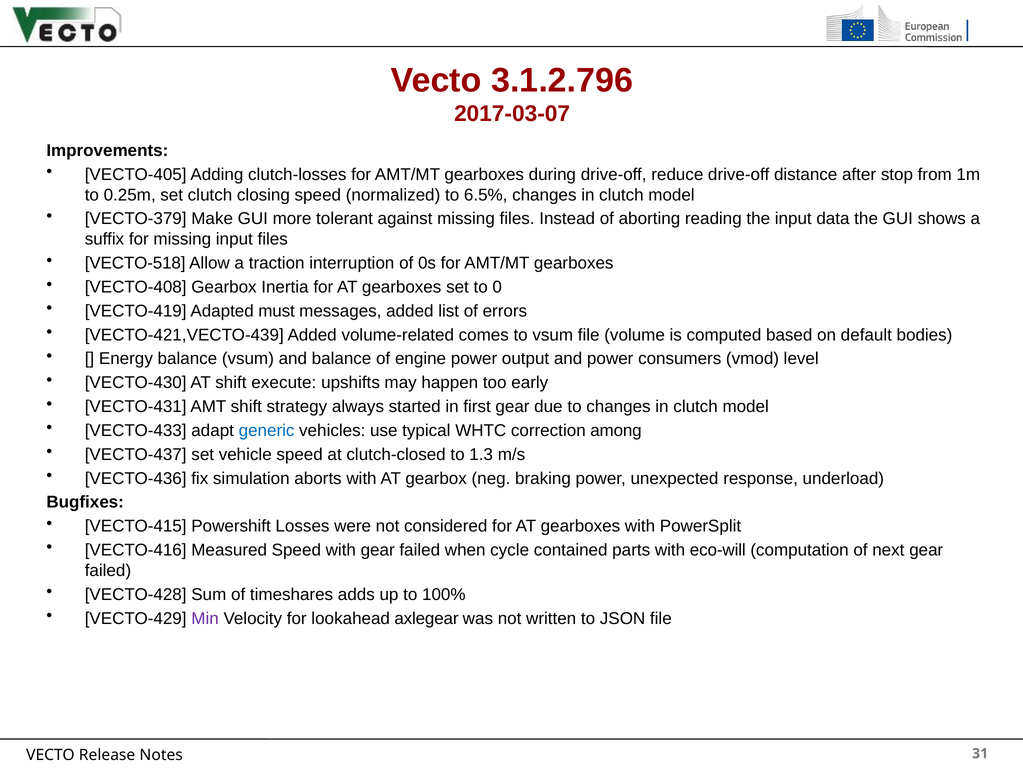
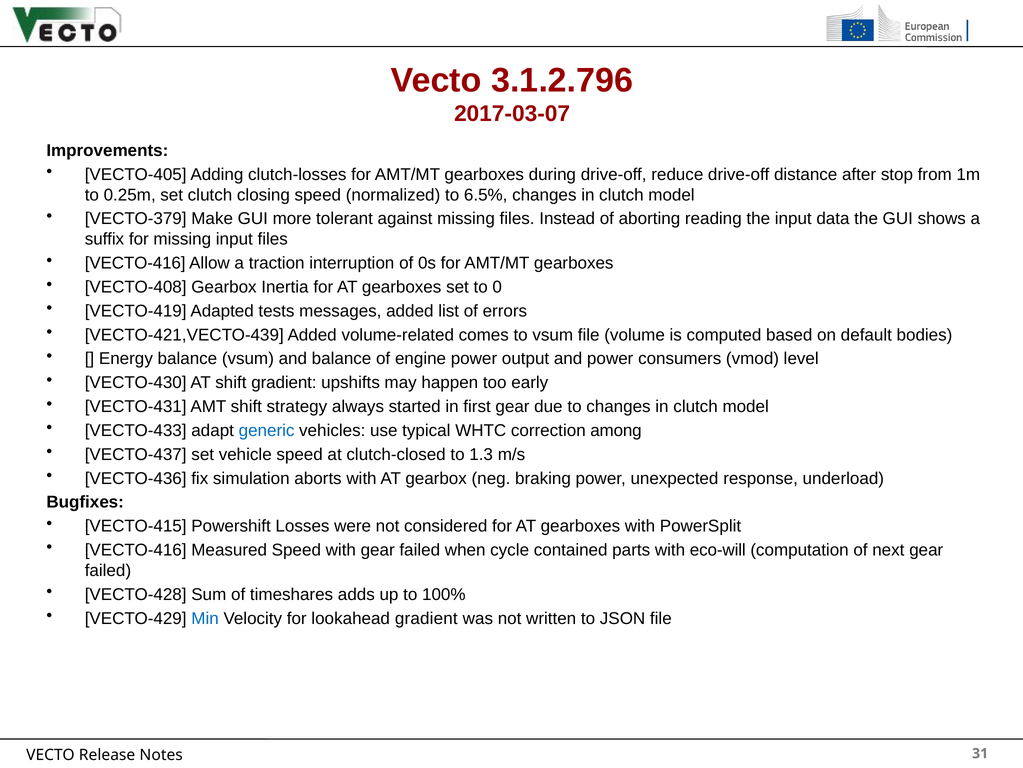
VECTO-518: VECTO-518 -> VECTO-416 (135, 263)
must: must -> tests (276, 311)
shift execute: execute -> gradient (284, 382)
Min colour: purple -> blue (205, 618)
lookahead axlegear: axlegear -> gradient (426, 618)
